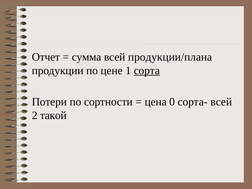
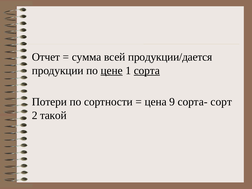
продукции/плана: продукции/плана -> продукции/дается (170, 57)
цене underline: none -> present (112, 71)
0: 0 -> 9 (172, 102)
сорта- всей: всей -> сорт (221, 102)
